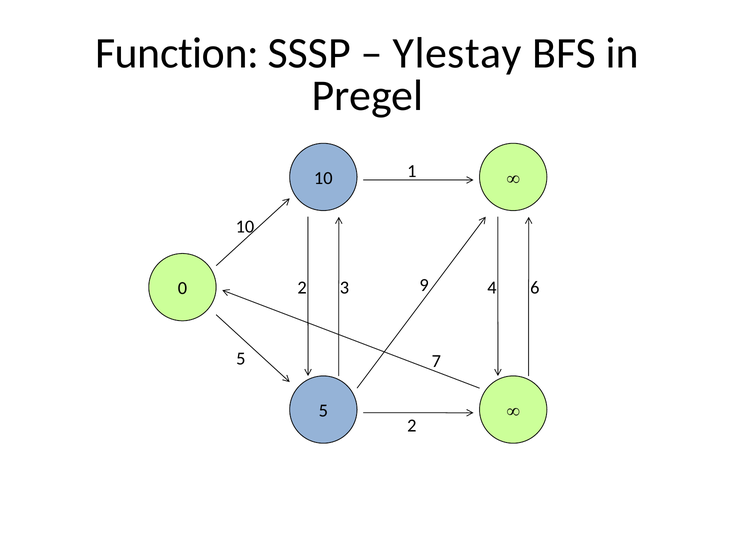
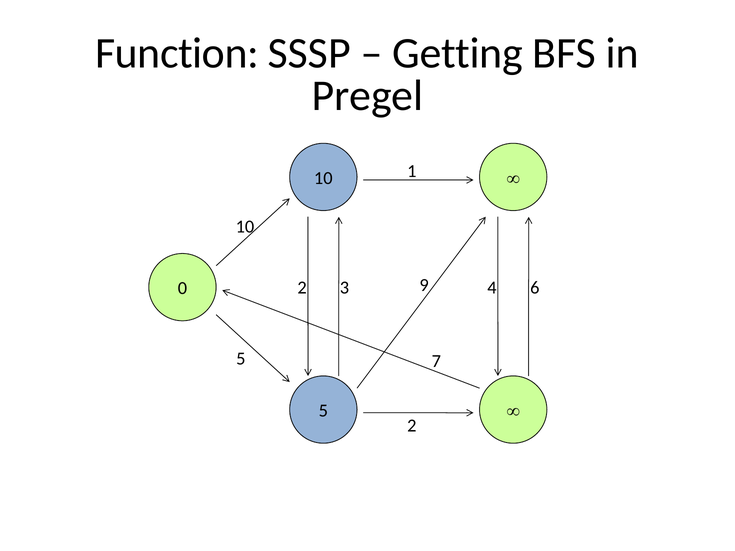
Ylestay: Ylestay -> Getting (458, 54)
